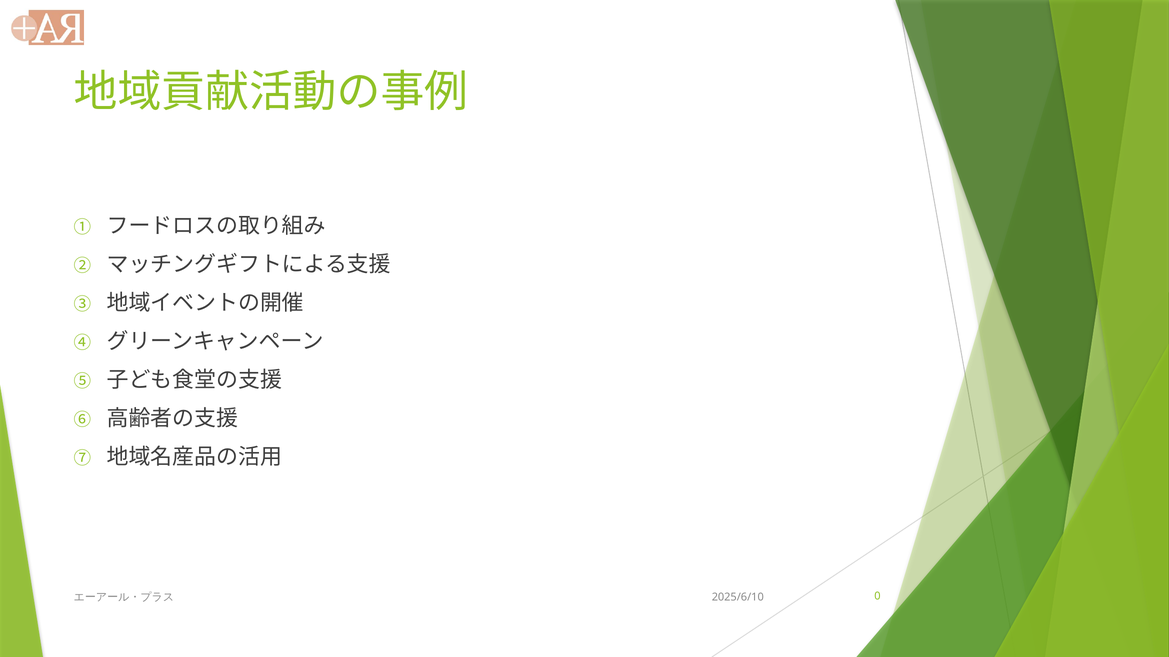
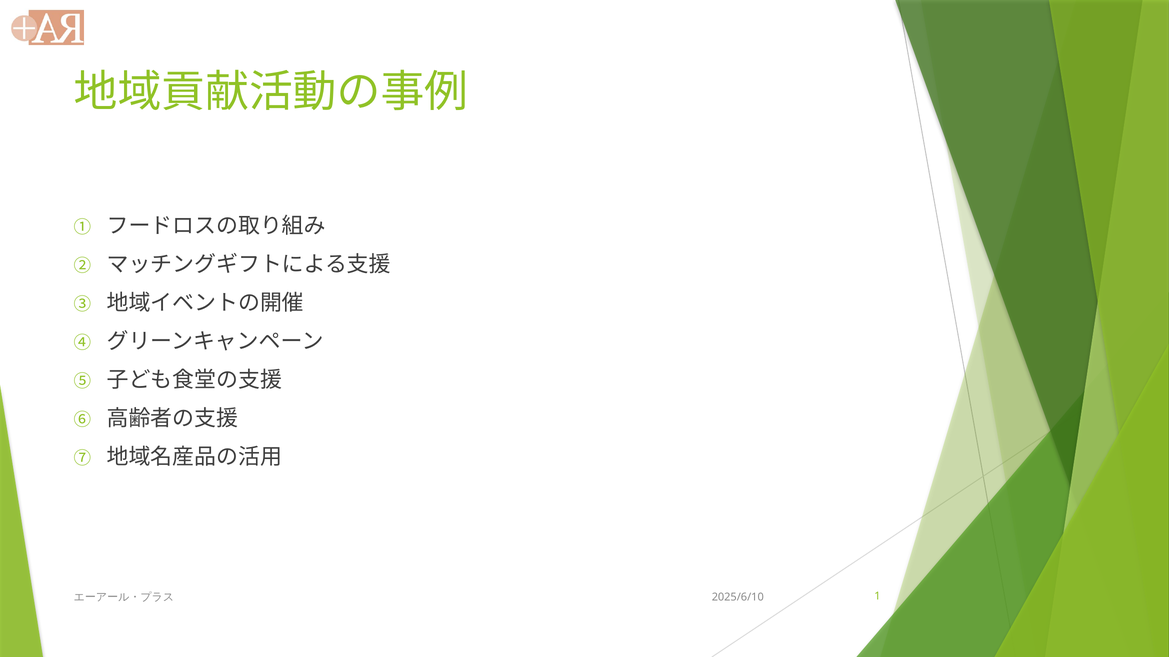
0: 0 -> 1 (877, 597)
